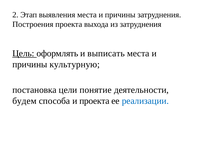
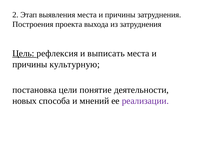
оформлять: оформлять -> рефлексия (57, 54)
будем: будем -> новых (25, 101)
и проекта: проекта -> мнений (94, 101)
реализации colour: blue -> purple (145, 101)
